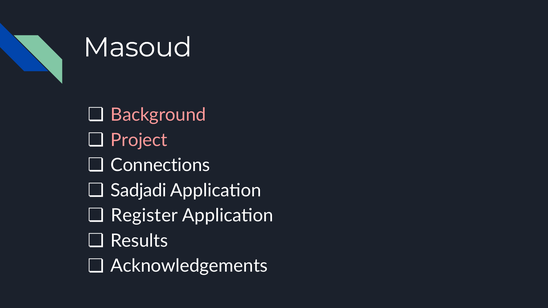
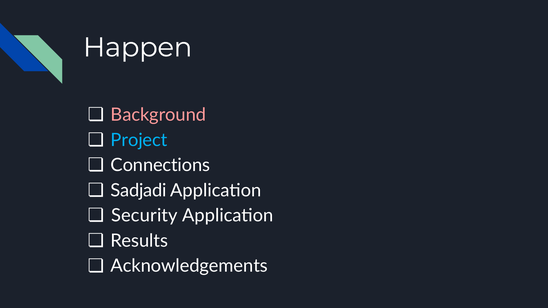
Masoud: Masoud -> Happen (138, 47)
Project colour: pink -> light blue (139, 140)
Register: Register -> Security (144, 216)
